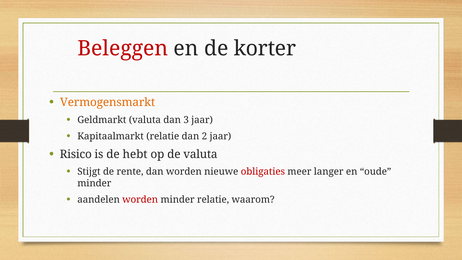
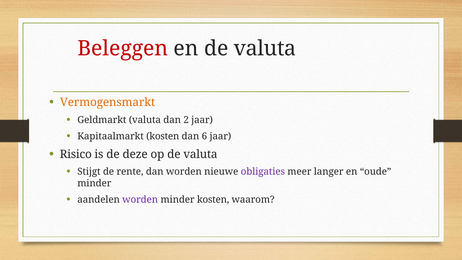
en de korter: korter -> valuta (265, 49)
3: 3 -> 2 (186, 120)
Kapitaalmarkt relatie: relatie -> kosten (163, 136)
2: 2 -> 6 (204, 136)
hebt: hebt -> deze (135, 154)
obligaties colour: red -> purple (263, 172)
worden colour: red -> purple (140, 200)
minder relatie: relatie -> kosten (213, 200)
